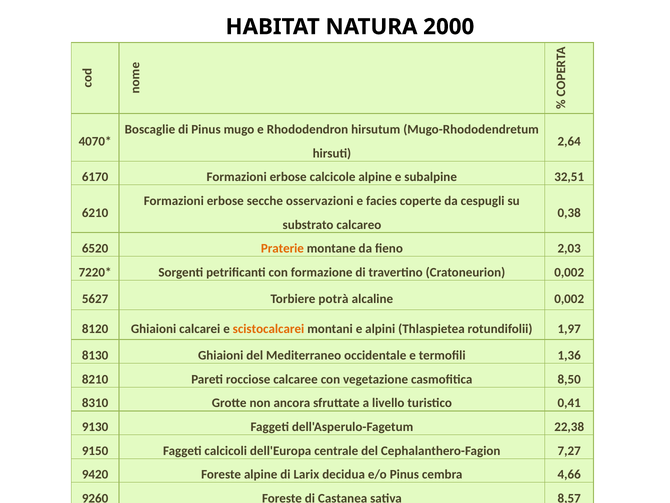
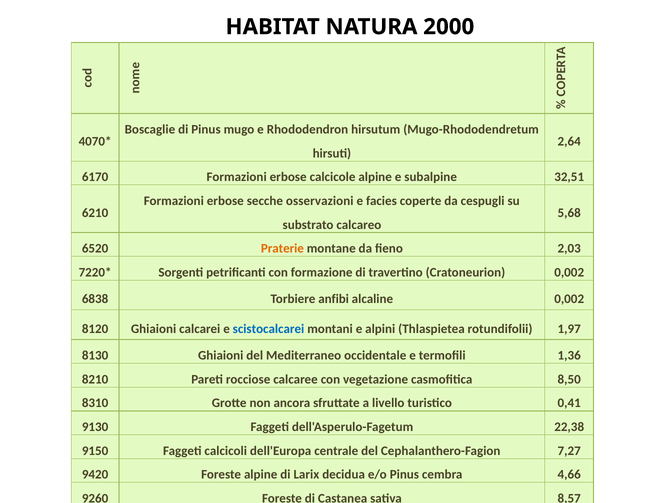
0,38: 0,38 -> 5,68 (569, 213)
5627: 5627 -> 6838 (95, 299)
potrà: potrà -> anfibi (334, 299)
scistocalcarei colour: orange -> blue (268, 328)
